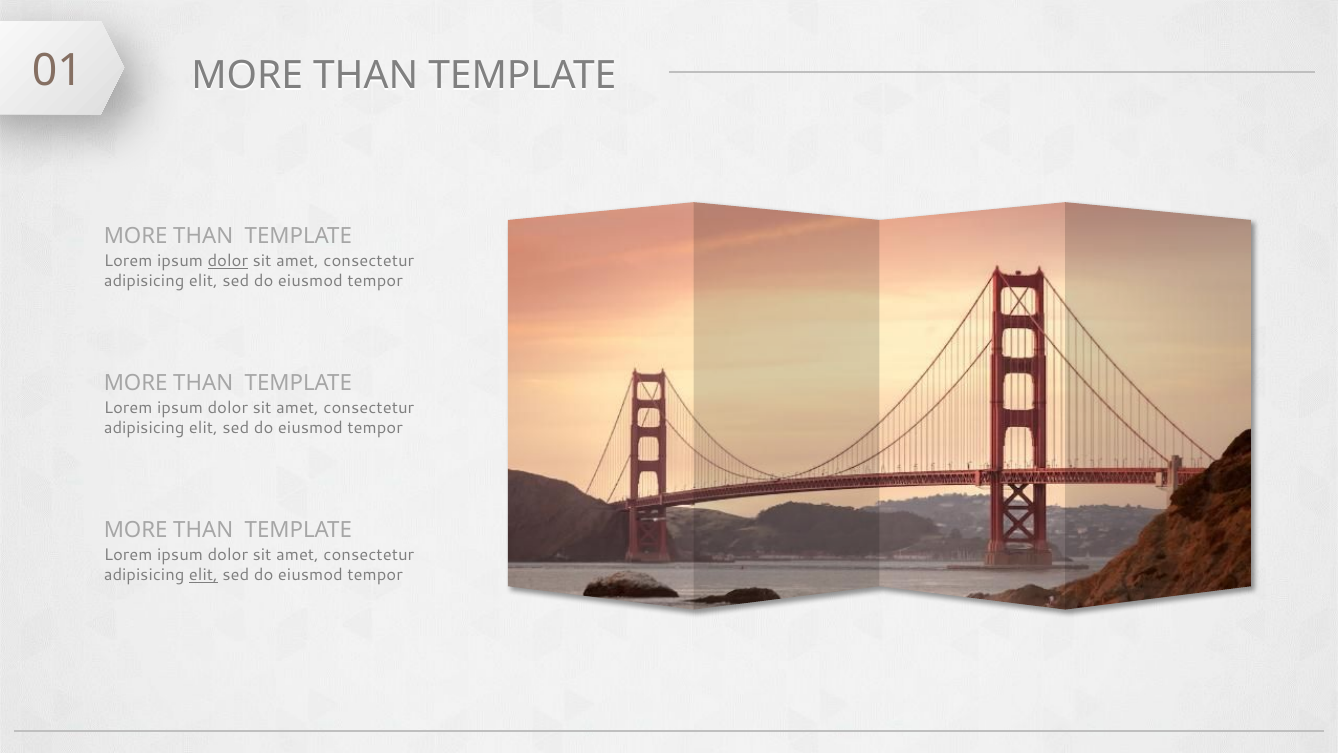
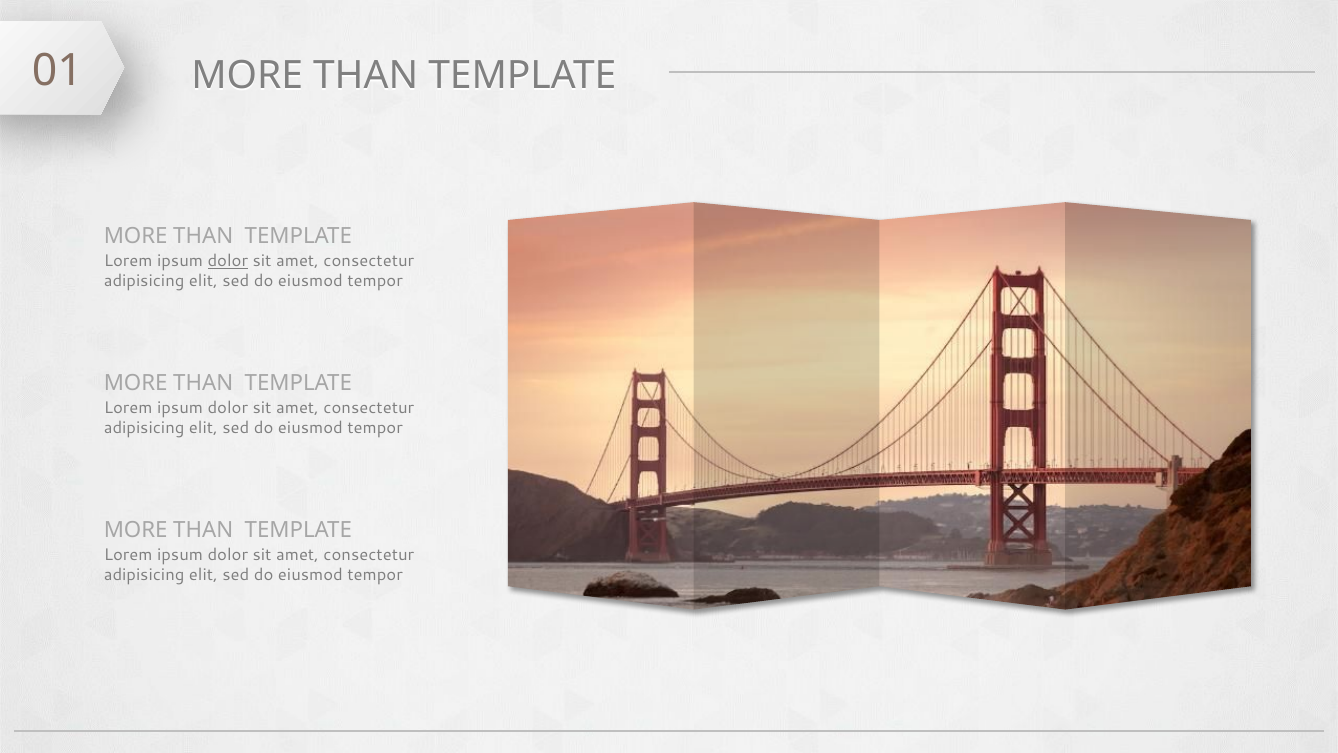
elit underline: present -> none (203, 575)
